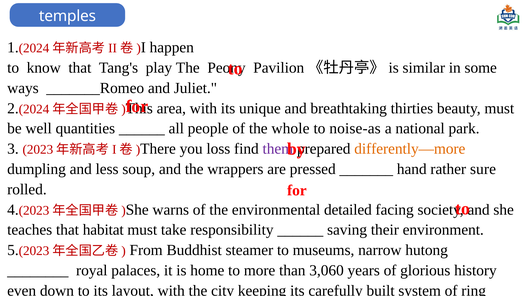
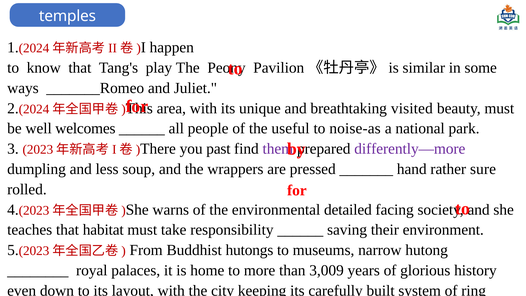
thirties: thirties -> visited (412, 108)
quantities: quantities -> welcomes (85, 129)
whole: whole -> useful (290, 129)
loss: loss -> past (218, 149)
differently—more colour: orange -> purple (410, 149)
steamer: steamer -> hutongs (249, 250)
3,060: 3,060 -> 3,009 (327, 270)
